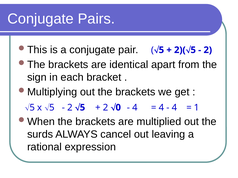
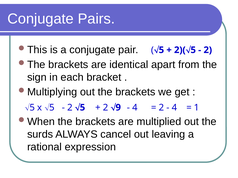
0: 0 -> 9 (118, 108)
4: 4 -> 2 (161, 108)
